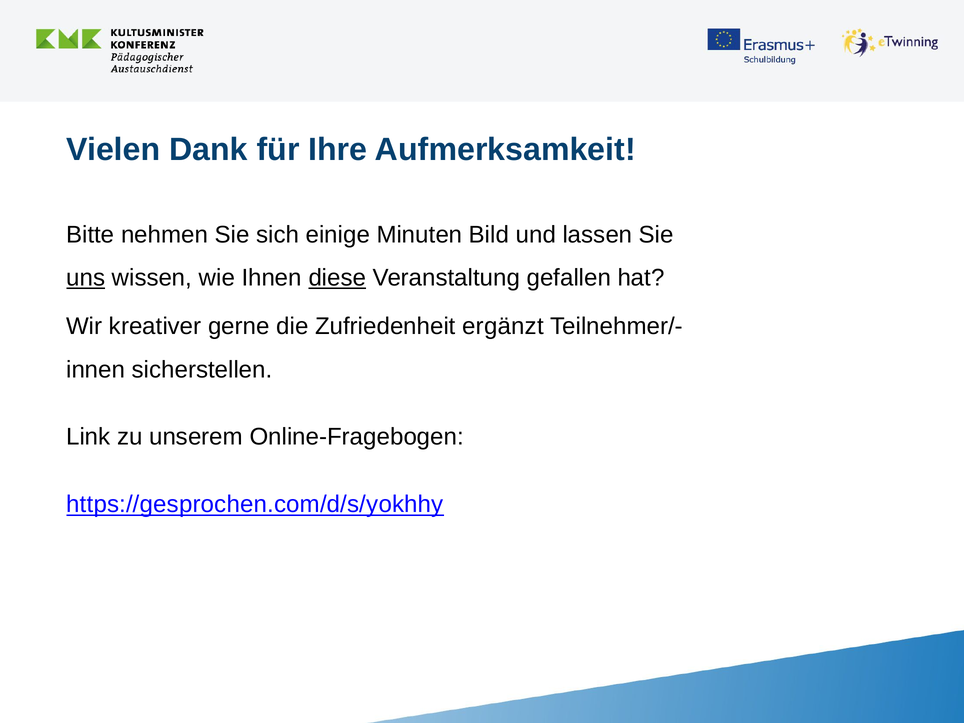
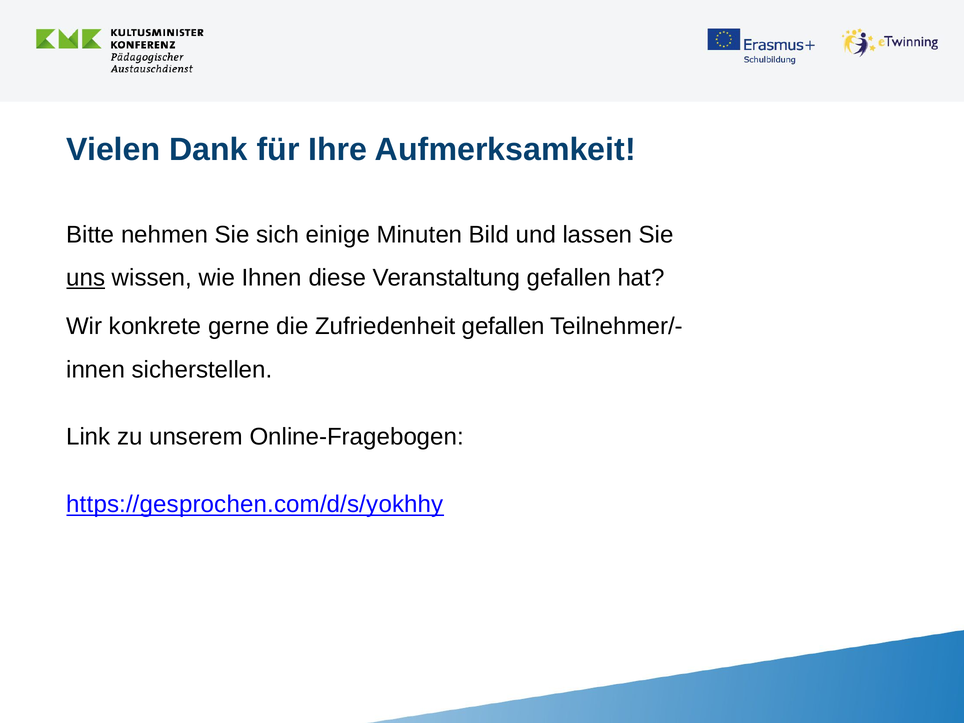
diese underline: present -> none (337, 278)
kreativer: kreativer -> konkrete (155, 326)
Zufriedenheit ergänzt: ergänzt -> gefallen (503, 326)
